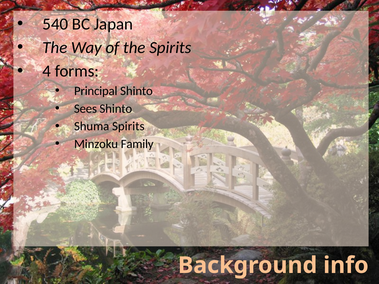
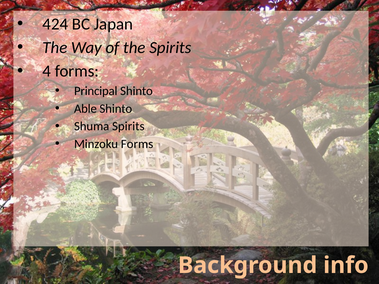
540: 540 -> 424 (55, 24)
Sees: Sees -> Able (85, 109)
Minzoku Family: Family -> Forms (137, 144)
